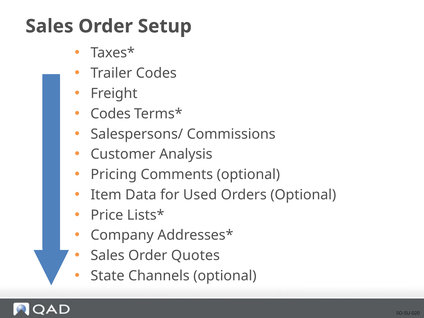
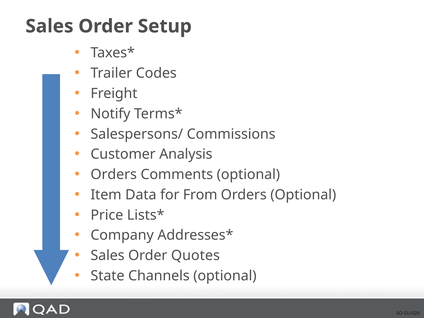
Codes: Codes -> Notify (110, 114)
Pricing: Pricing -> Orders (114, 175)
Used: Used -> From (200, 195)
